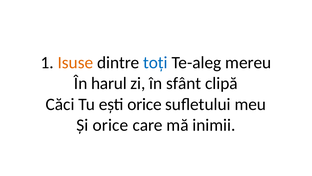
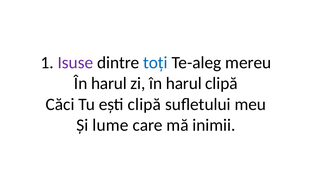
Isuse colour: orange -> purple (75, 62)
zi în sfânt: sfânt -> harul (184, 83)
ești orice: orice -> clipă (144, 104)
Și orice: orice -> lume (110, 125)
